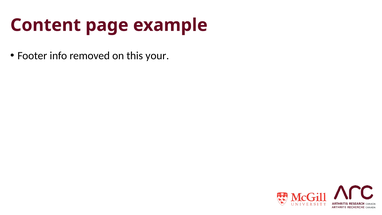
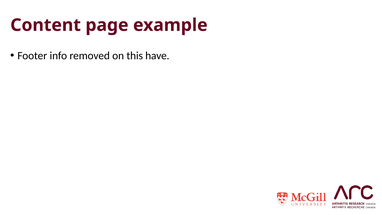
your: your -> have (157, 56)
